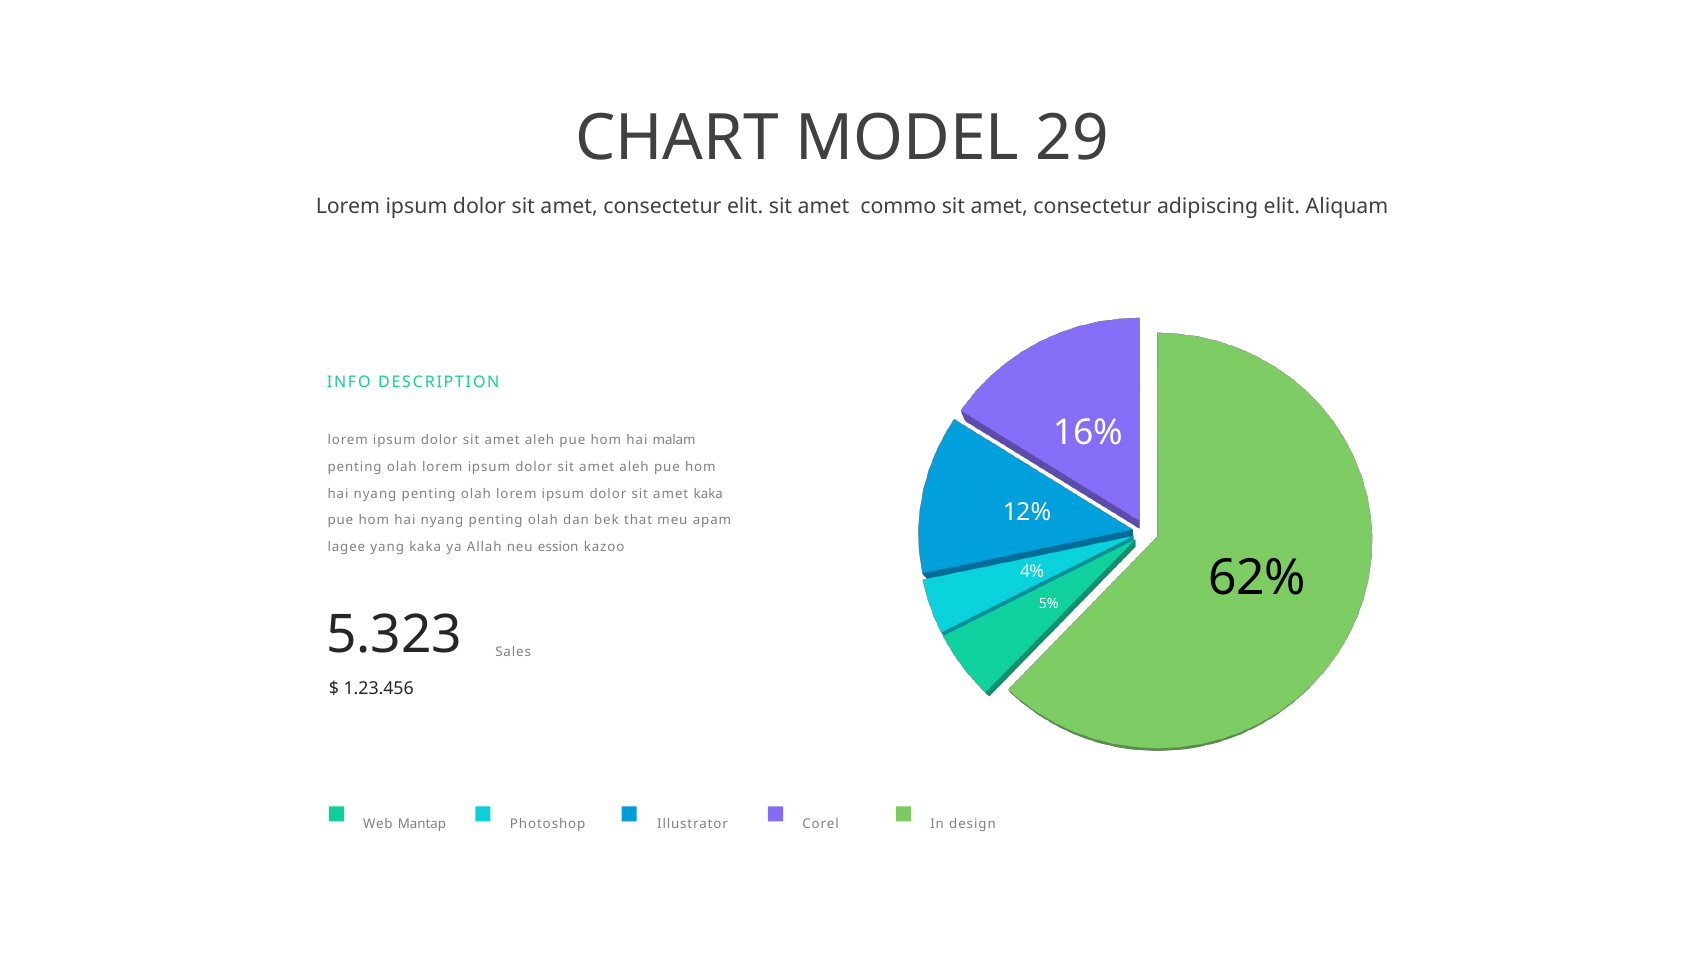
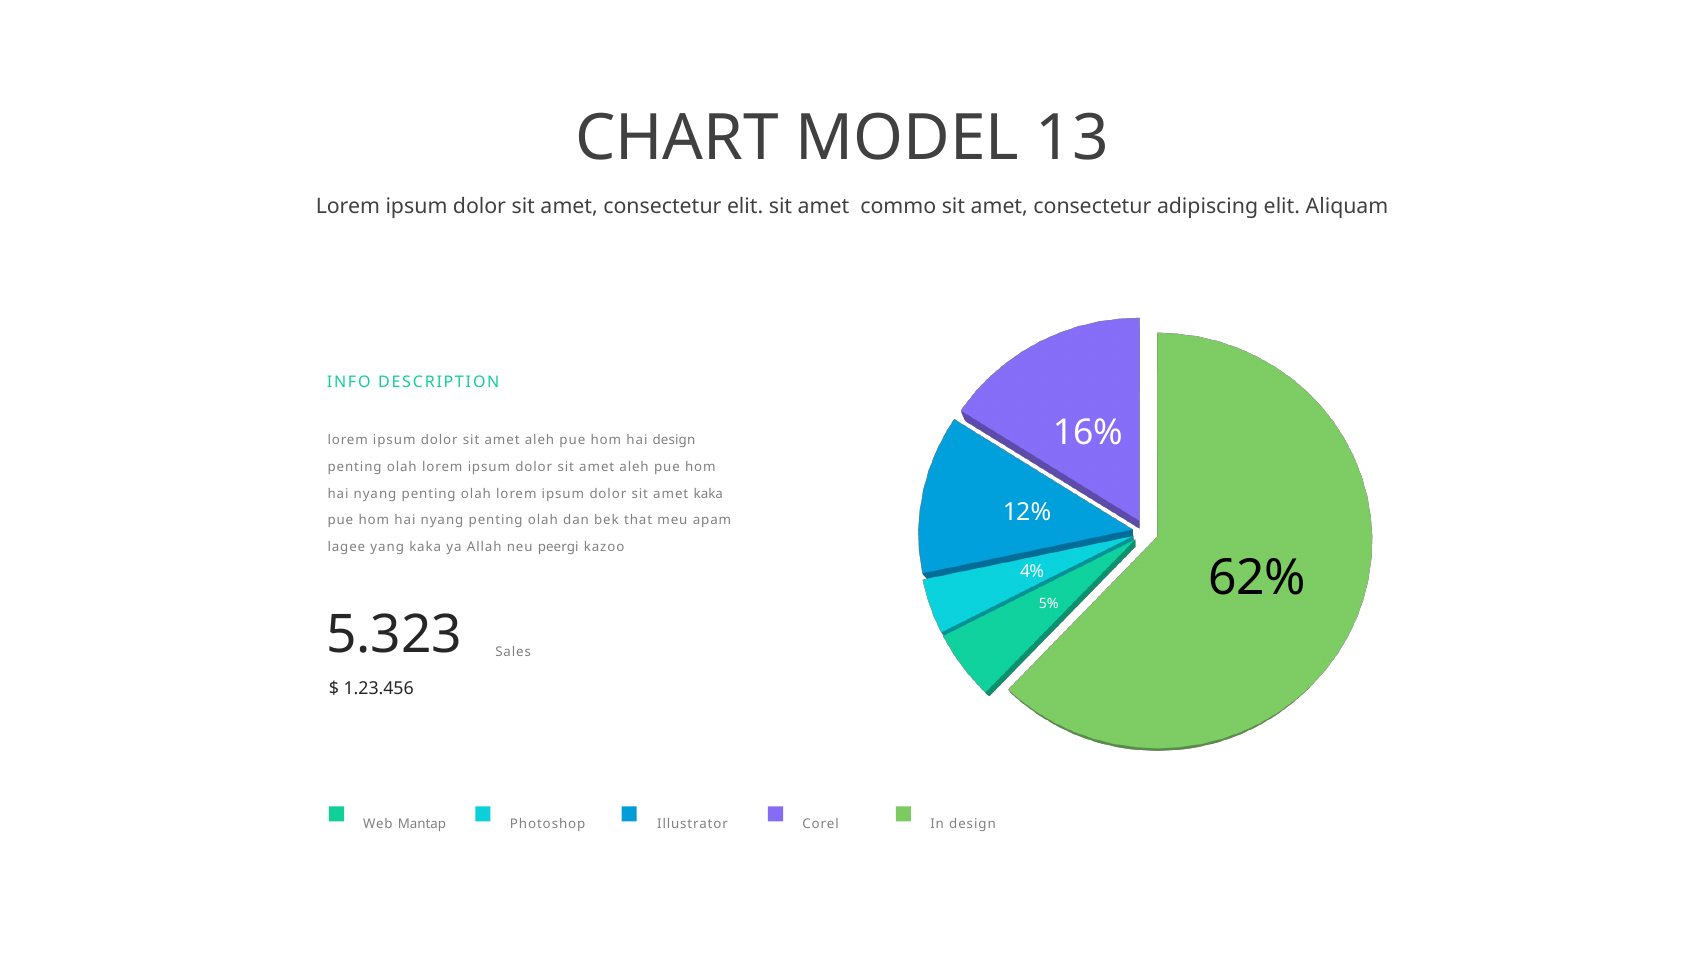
29: 29 -> 13 (1073, 138)
hai malam: malam -> design (674, 440)
ession: ession -> peergi (558, 547)
